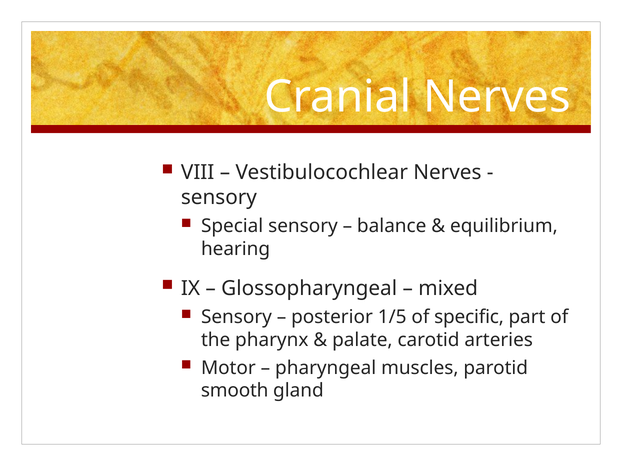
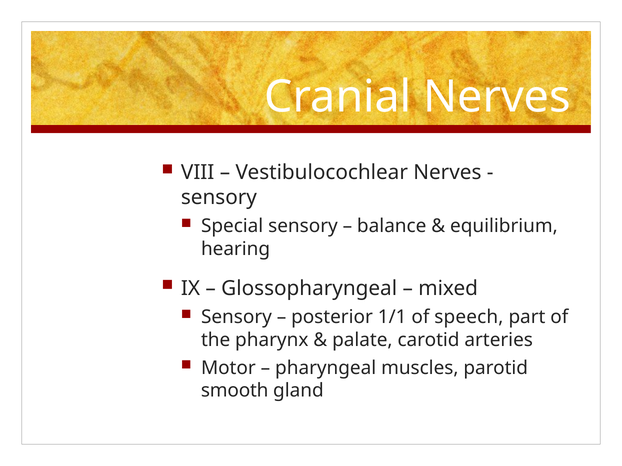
1/5: 1/5 -> 1/1 (392, 317)
specific: specific -> speech (469, 317)
